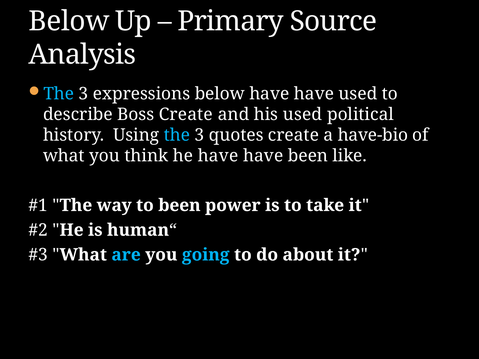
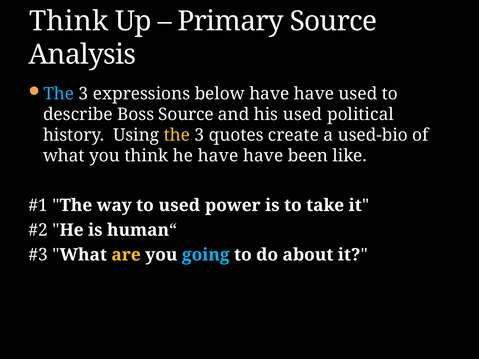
Below: Below -> Think (69, 21)
Boss Create: Create -> Source (186, 115)
the colour: light blue -> yellow (177, 135)
have-bio: have-bio -> used-bio (373, 135)
to been: been -> used (179, 205)
are colour: light blue -> yellow (126, 255)
